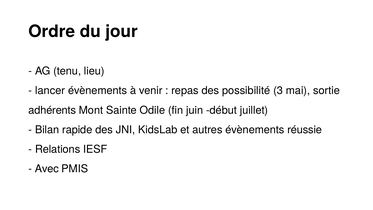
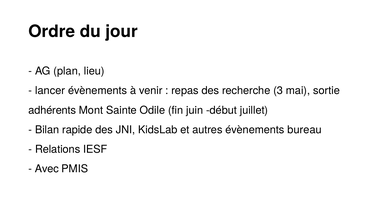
tenu: tenu -> plan (67, 71)
possibilité: possibilité -> recherche (246, 91)
réussie: réussie -> bureau (305, 130)
